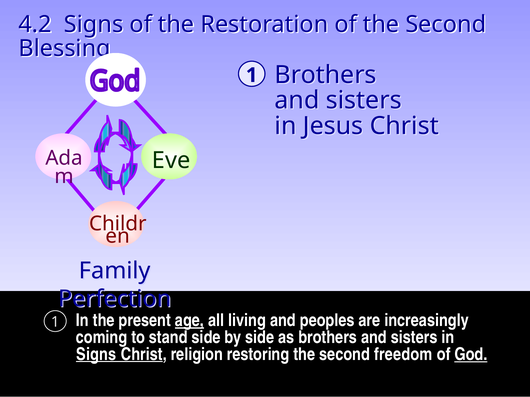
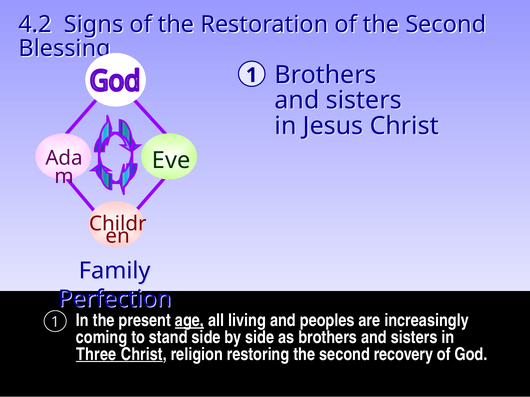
Signs: Signs -> Three (96, 355)
freedom: freedom -> recovery (403, 355)
God underline: present -> none (471, 355)
